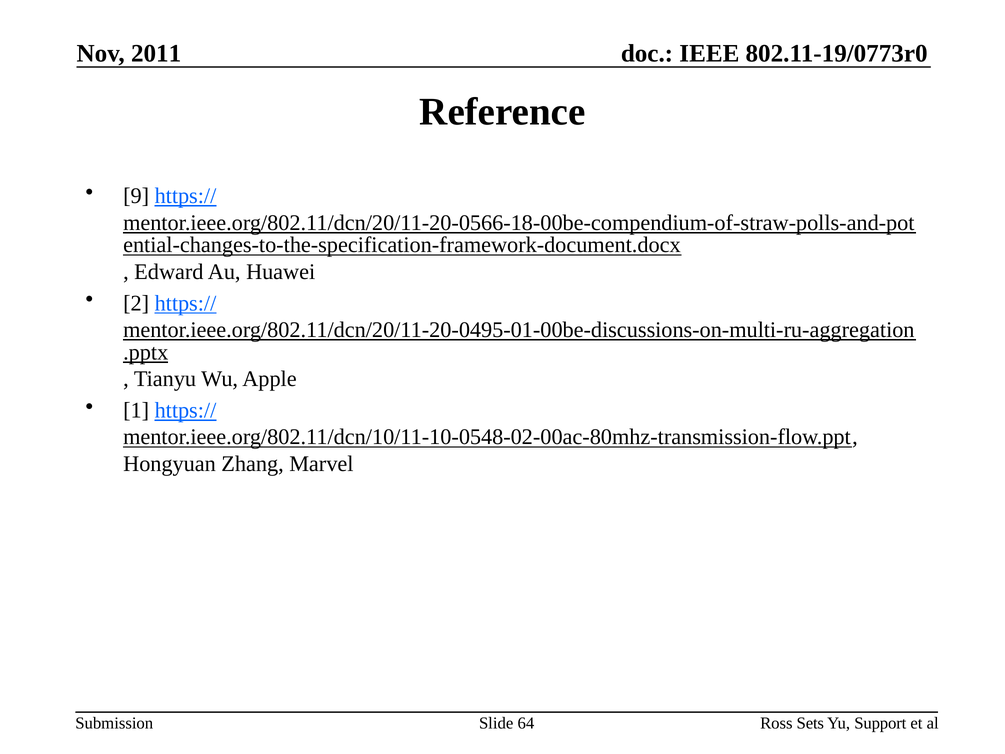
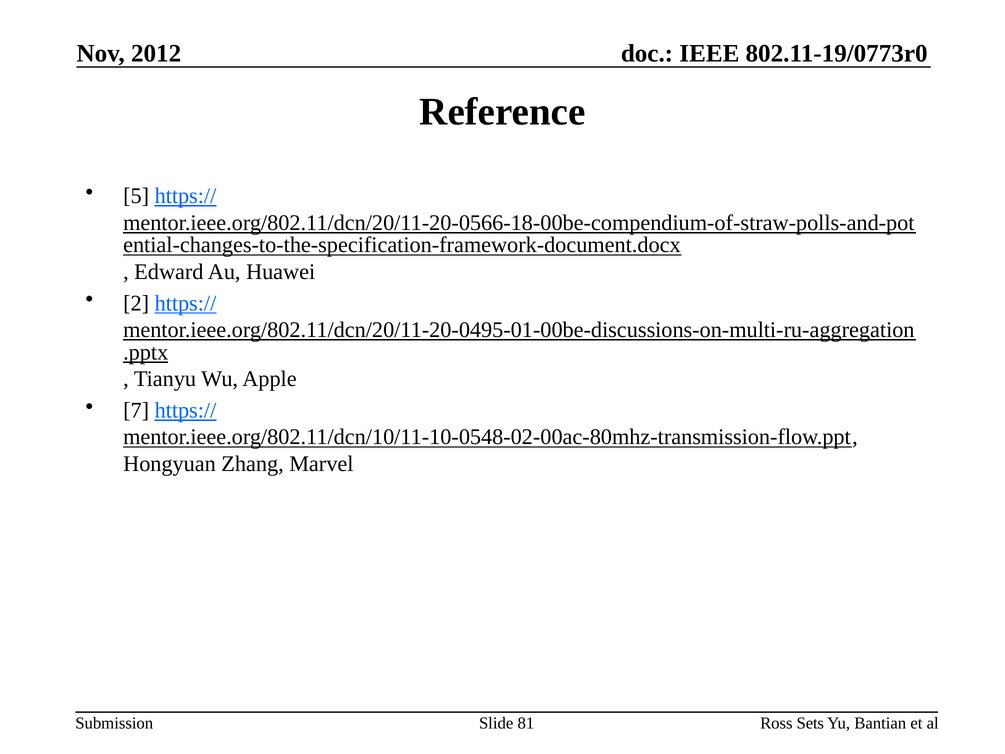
2011: 2011 -> 2012 (156, 54)
9: 9 -> 5 (136, 196)
1: 1 -> 7 (136, 410)
64: 64 -> 81 (526, 723)
Support: Support -> Bantian (880, 723)
